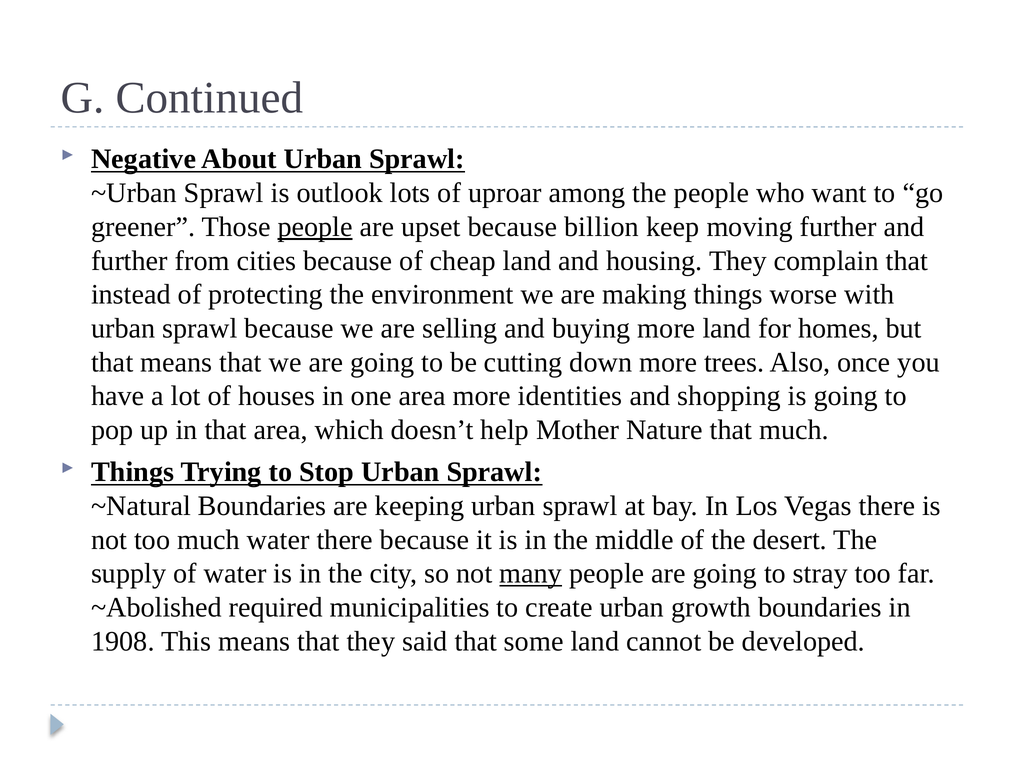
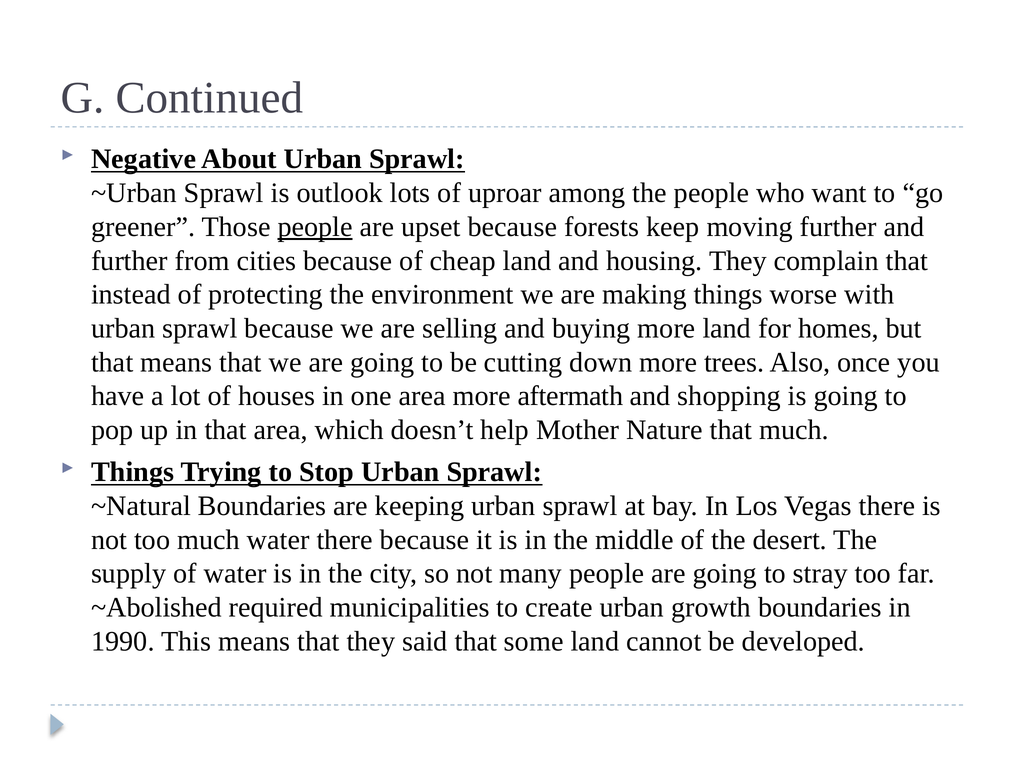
billion: billion -> forests (602, 227)
identities: identities -> aftermath (570, 396)
many underline: present -> none (531, 573)
1908: 1908 -> 1990 (123, 641)
